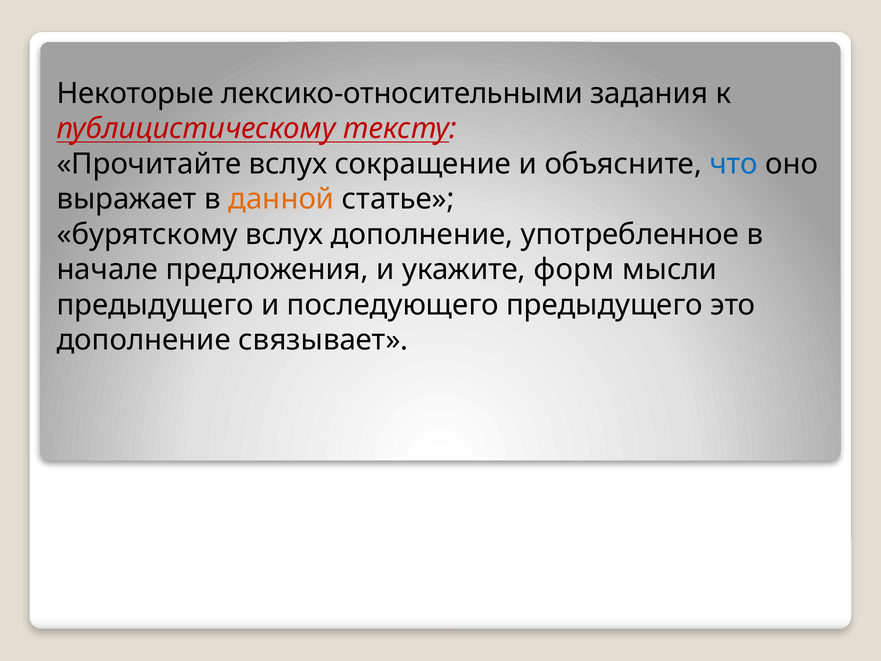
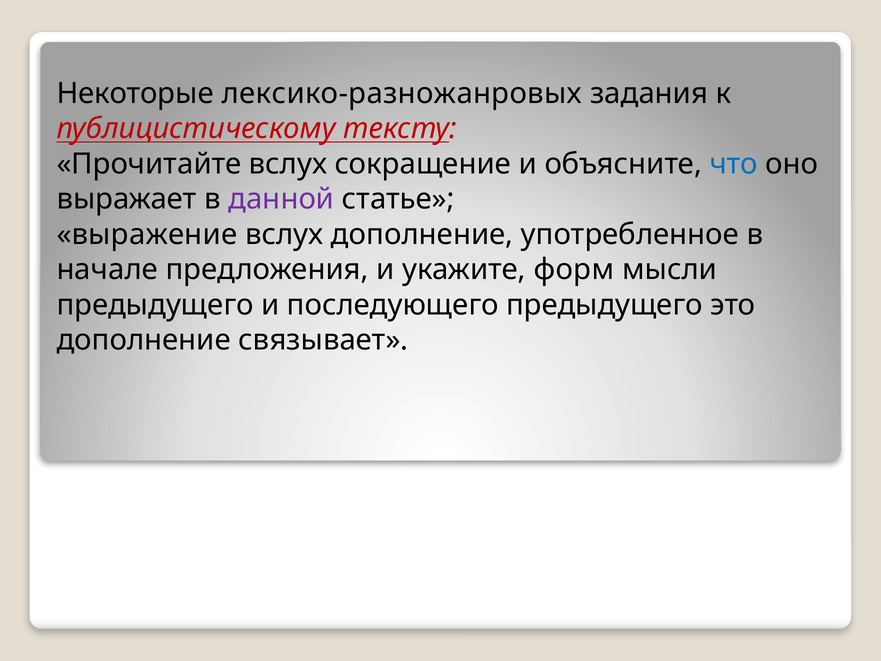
лексико-относительными: лексико-относительными -> лексико-разножанровых (402, 93)
данной colour: orange -> purple (281, 199)
бурятскому: бурятскому -> выражение (147, 234)
